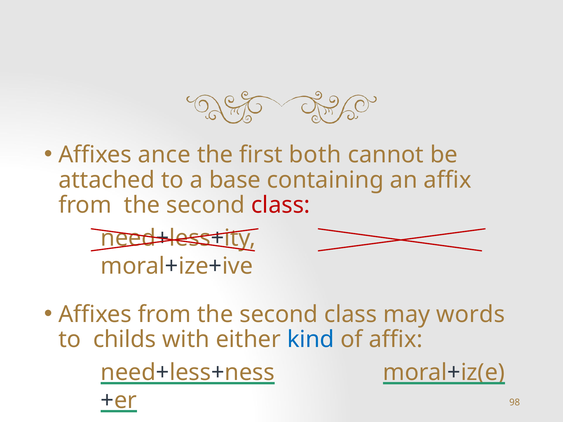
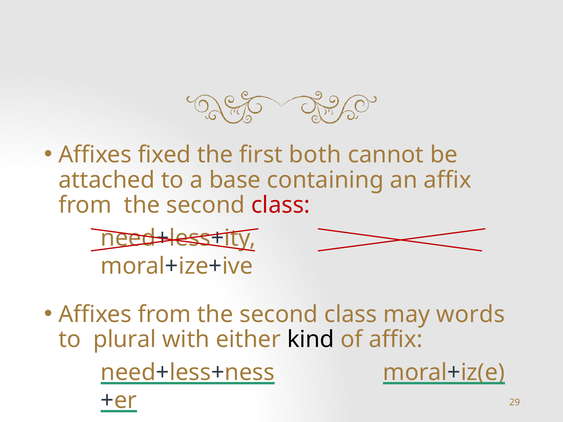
ance: ance -> fixed (164, 155)
childs: childs -> plural (125, 340)
kind colour: blue -> black (311, 340)
98: 98 -> 29 (515, 403)
